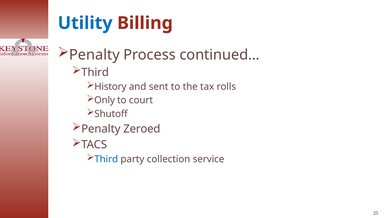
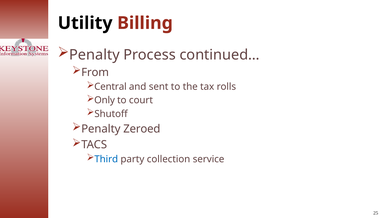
Utility colour: blue -> black (85, 23)
Third: Third -> From (95, 72)
History: History -> Central (110, 87)
